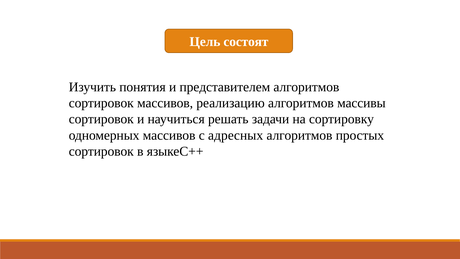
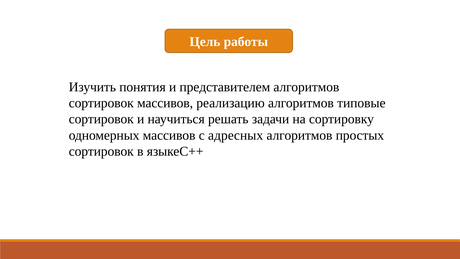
состоят: состоят -> работы (246, 42)
массивы: массивы -> типовые (361, 103)
